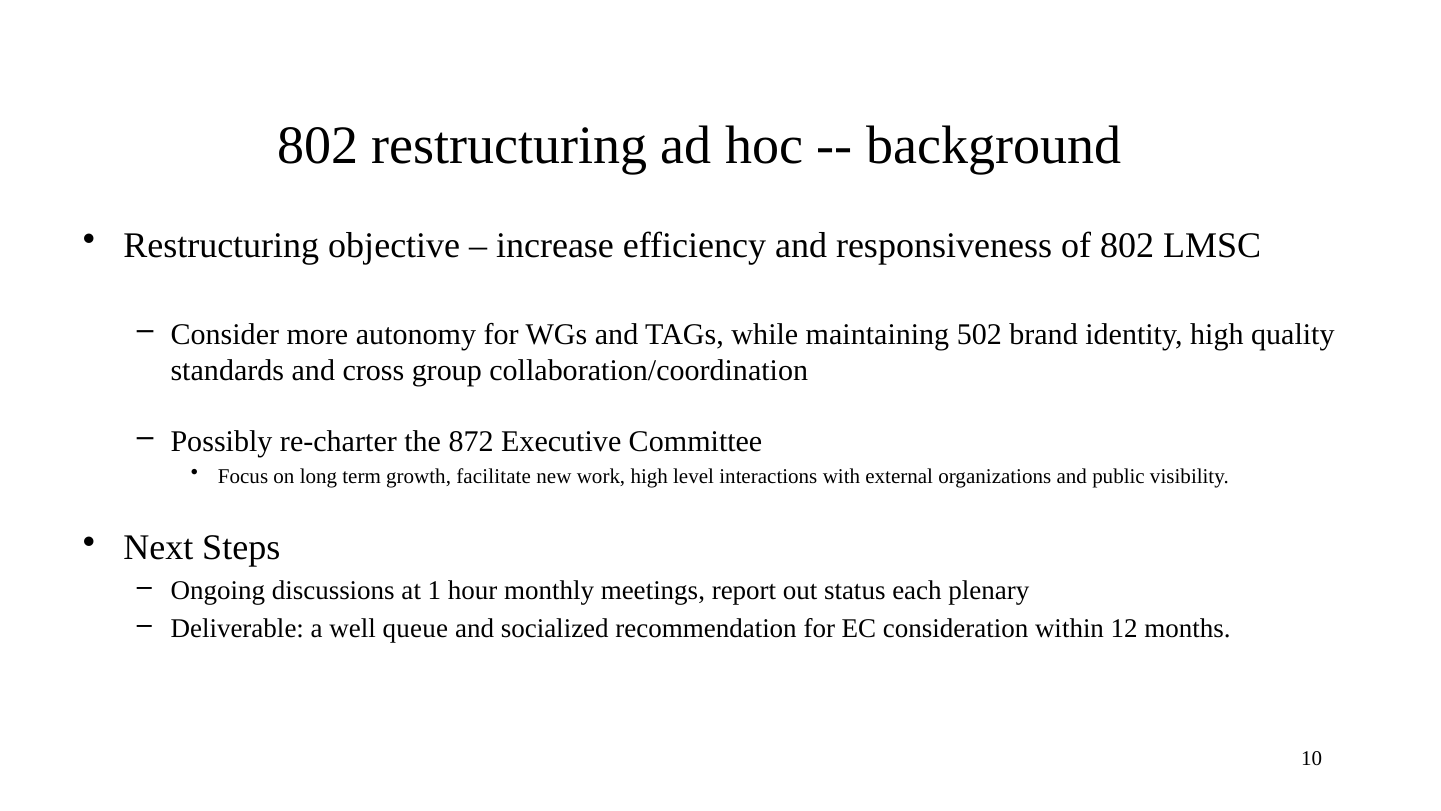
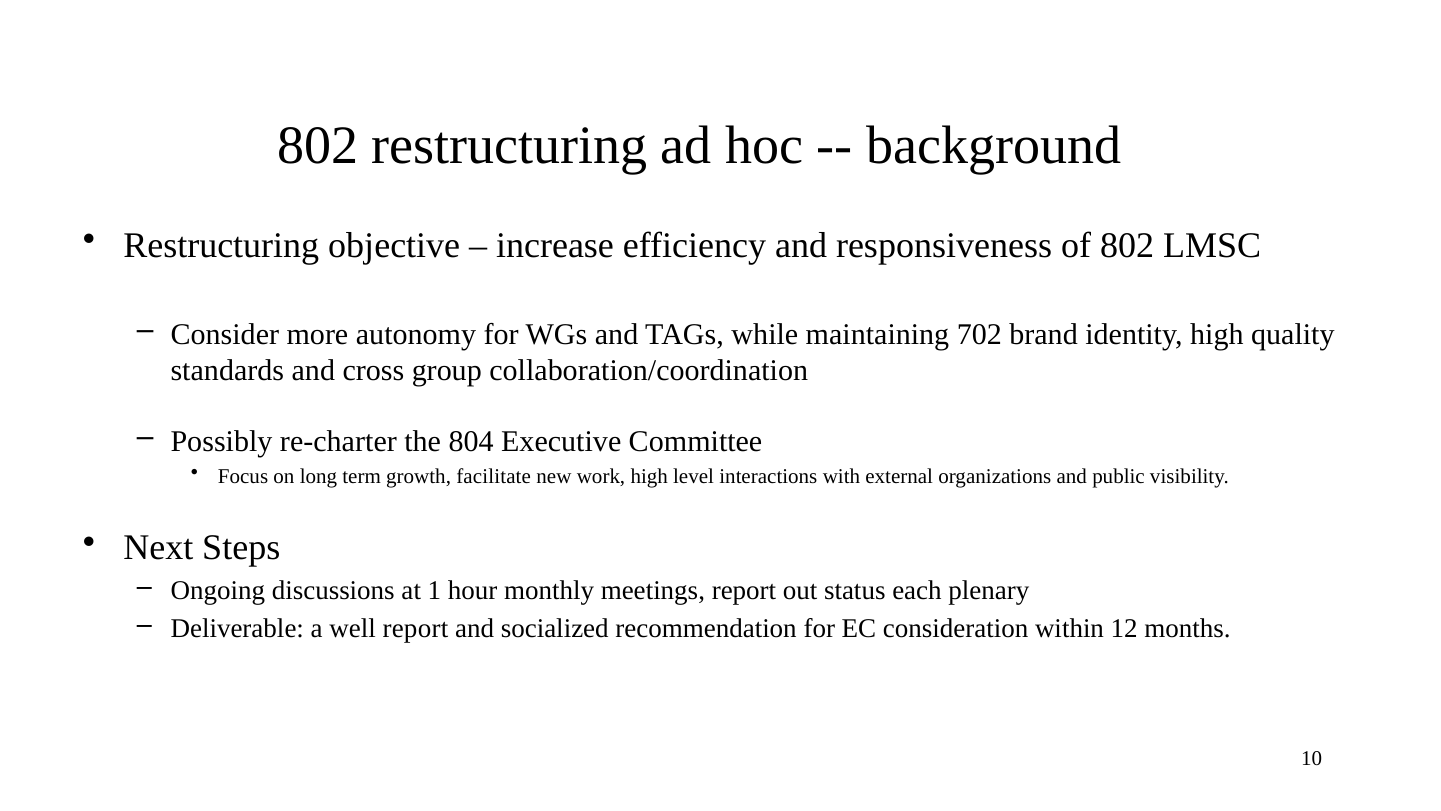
502: 502 -> 702 (979, 334)
872: 872 -> 804 (471, 442)
well queue: queue -> report (415, 628)
